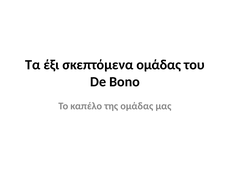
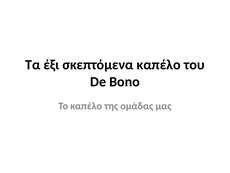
σκεπτόμενα ομάδας: ομάδας -> καπέλο (159, 65)
